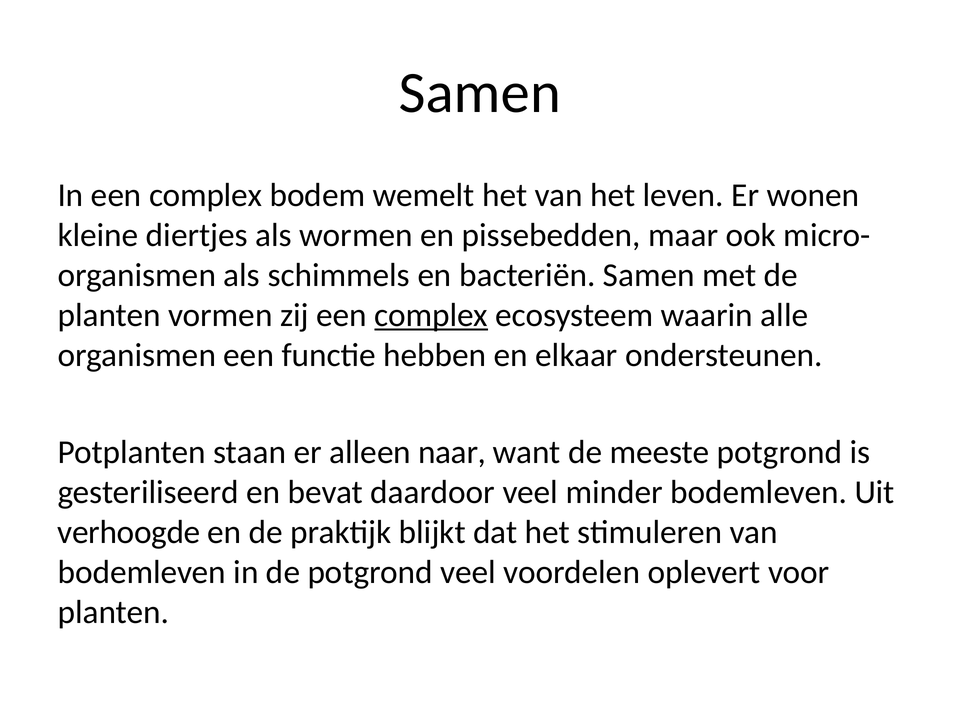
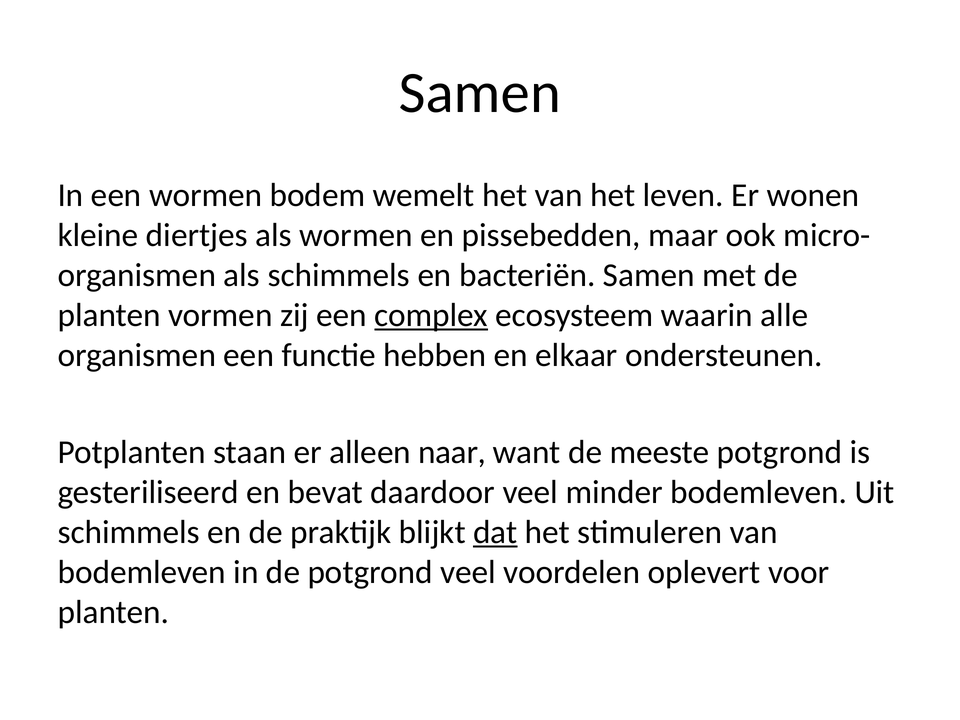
In een complex: complex -> wormen (206, 195)
verhoogde: verhoogde -> schimmels (129, 532)
dat underline: none -> present (495, 532)
